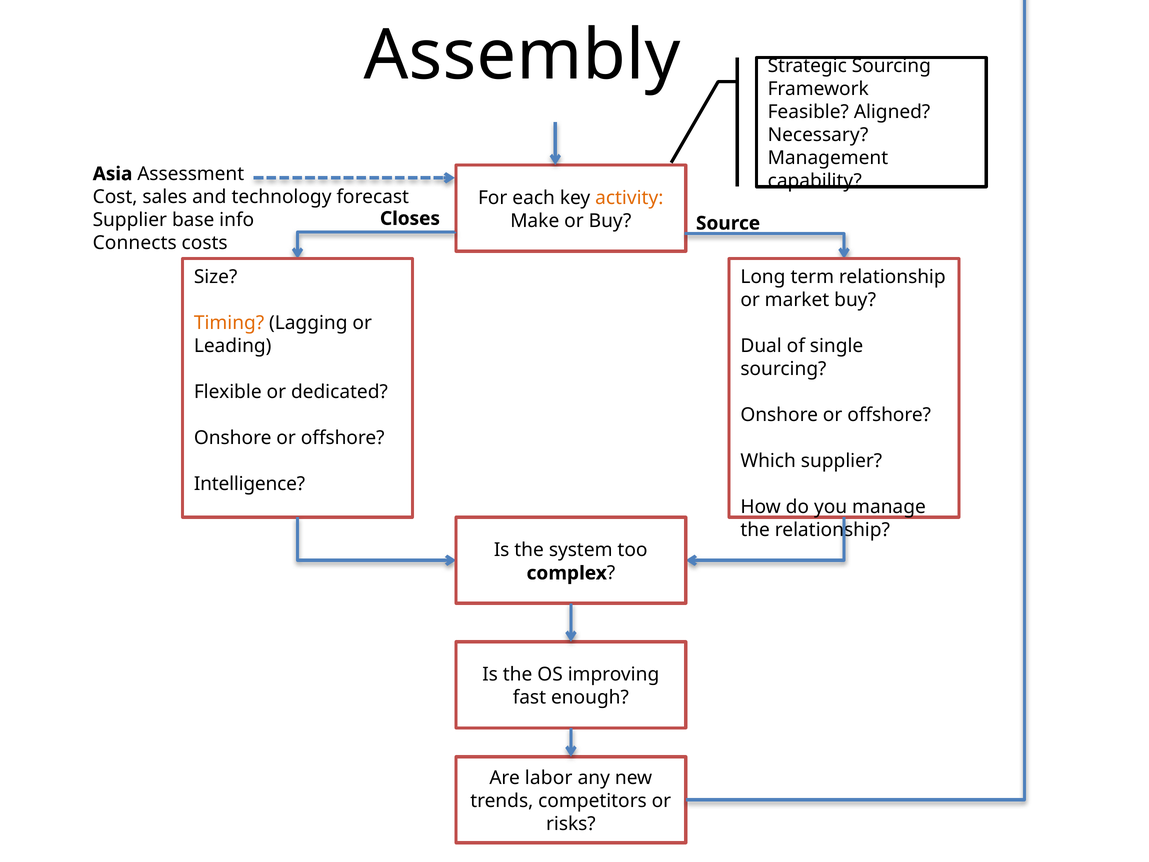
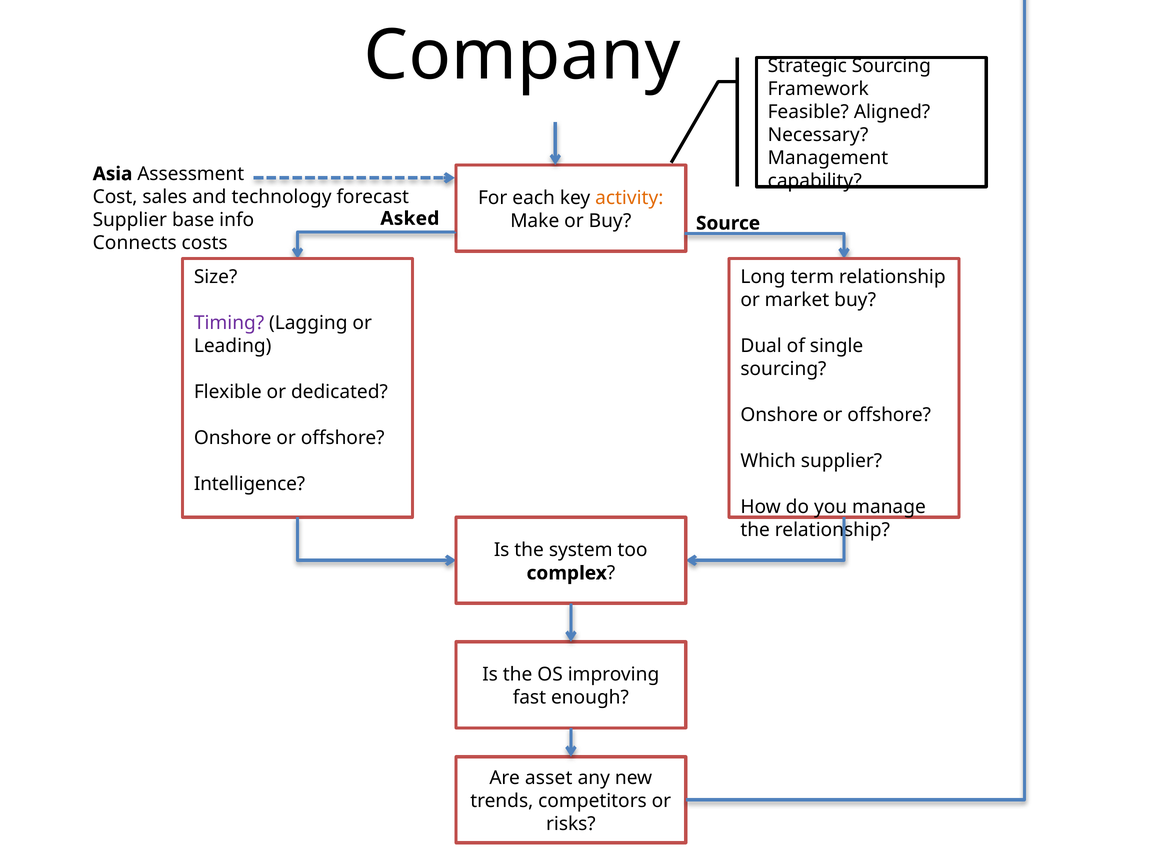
Assembly: Assembly -> Company (522, 55)
Closes: Closes -> Asked (410, 218)
Timing colour: orange -> purple (229, 323)
labor: labor -> asset (549, 778)
